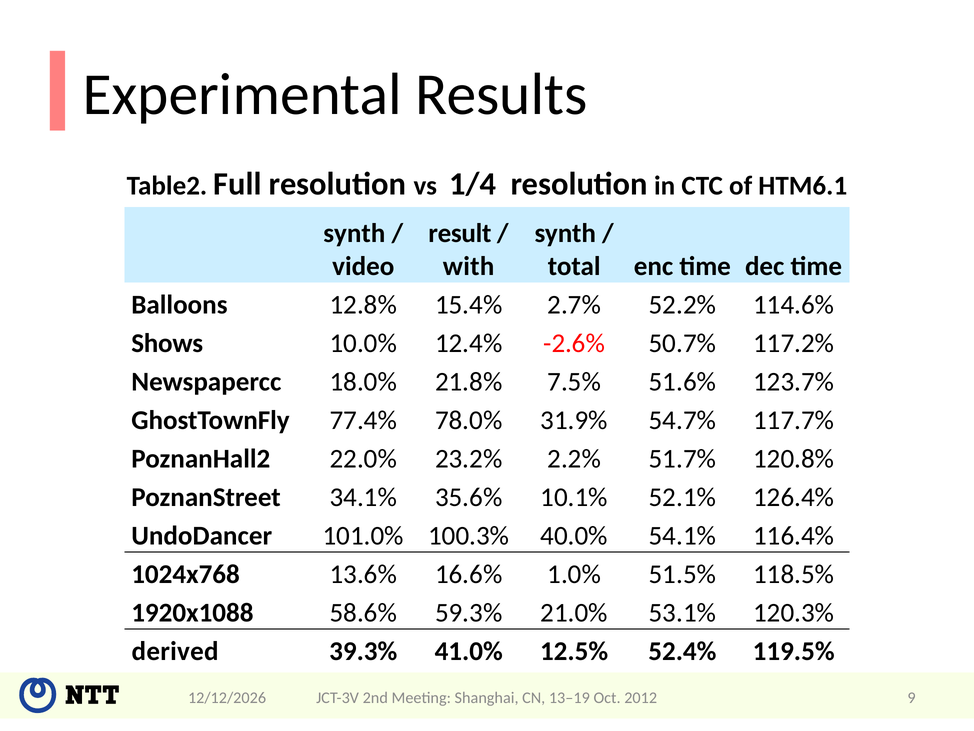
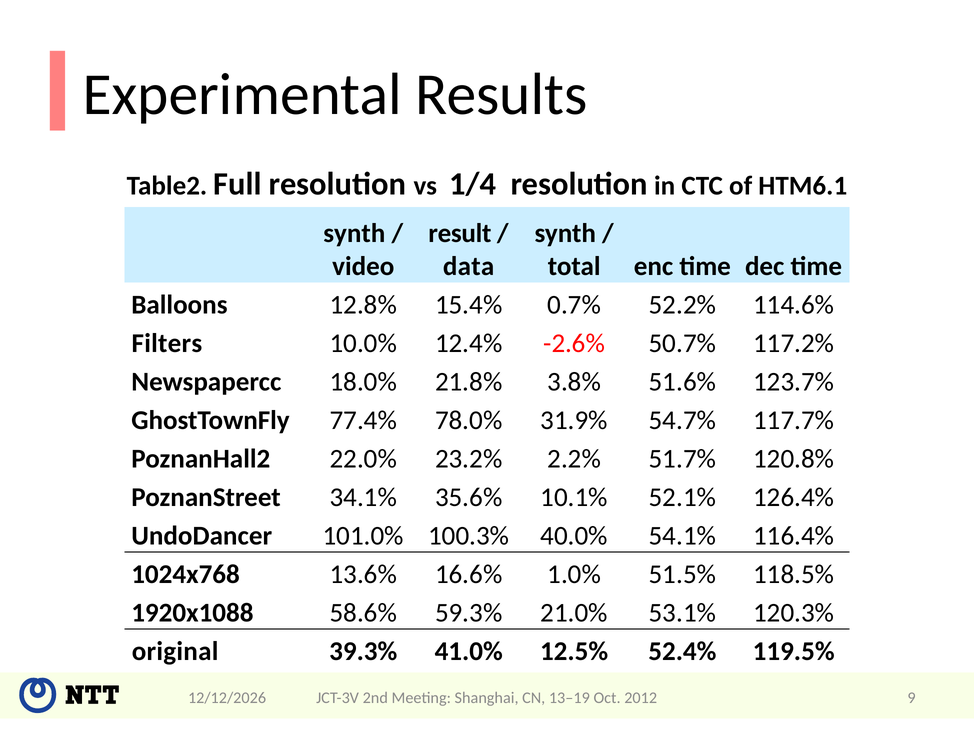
with: with -> data (469, 266)
2.7%: 2.7% -> 0.7% (574, 305)
Shows: Shows -> Filters (167, 343)
7.5%: 7.5% -> 3.8% (574, 381)
derived: derived -> original (175, 651)
